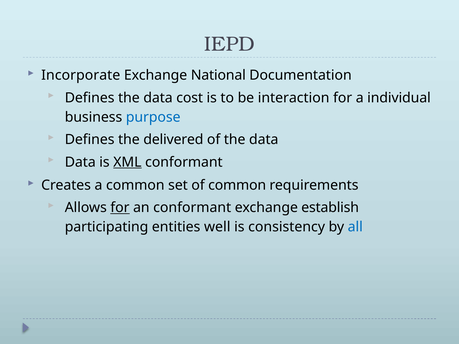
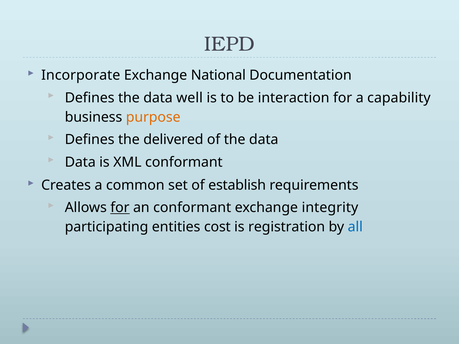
cost: cost -> well (190, 98)
individual: individual -> capability (399, 98)
purpose colour: blue -> orange (153, 117)
XML underline: present -> none (127, 162)
of common: common -> establish (237, 185)
establish: establish -> integrity (330, 208)
well: well -> cost (217, 227)
consistency: consistency -> registration (287, 227)
